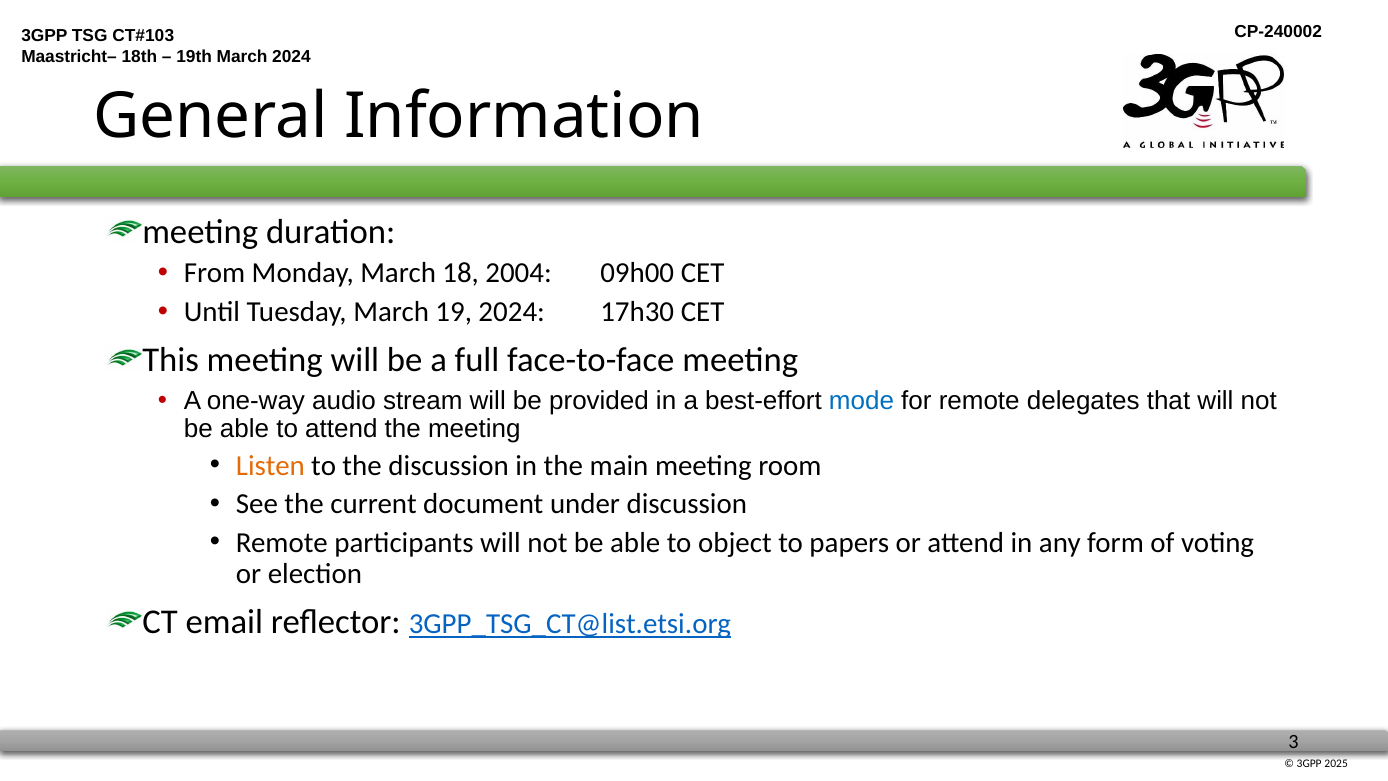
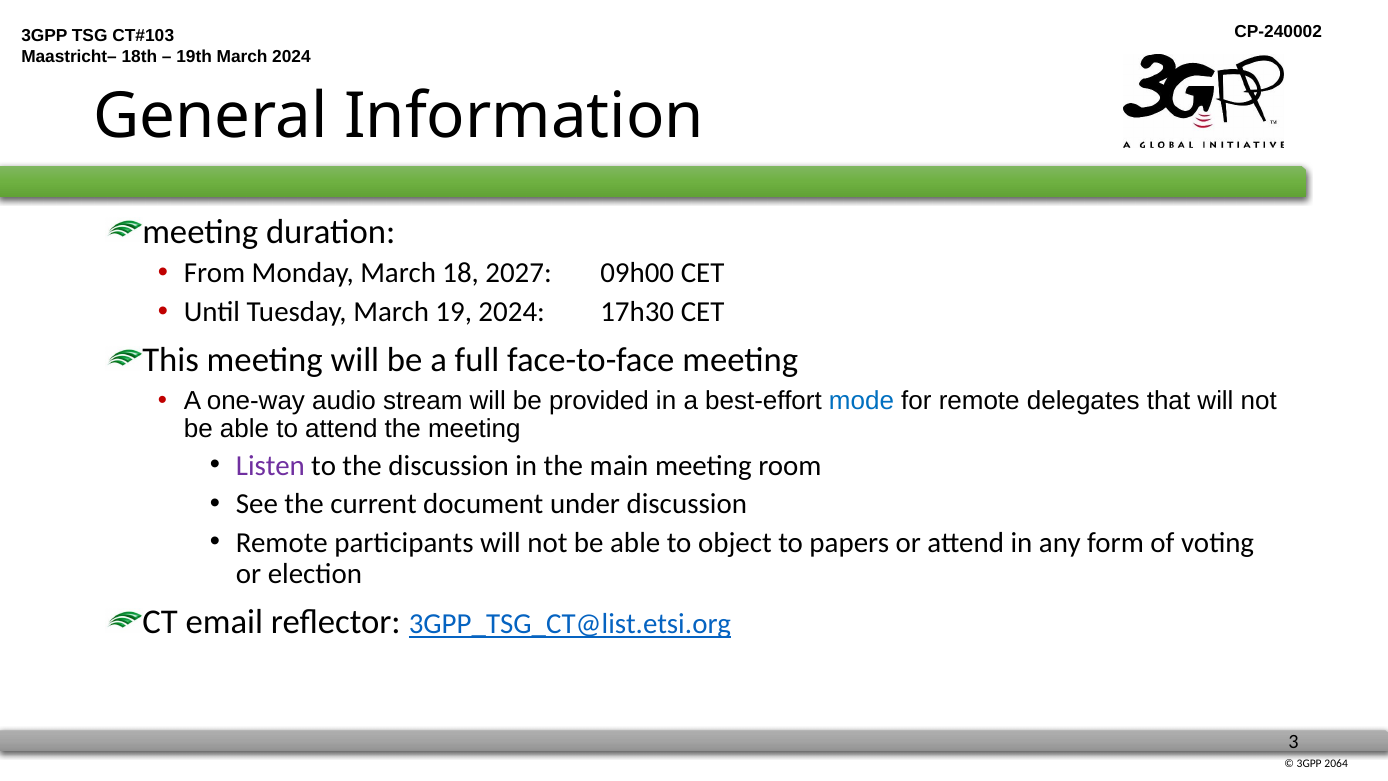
2004: 2004 -> 2027 (519, 273)
Listen colour: orange -> purple (270, 465)
2025: 2025 -> 2064 (1336, 763)
